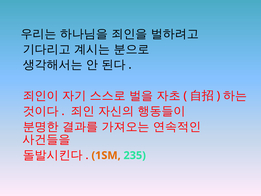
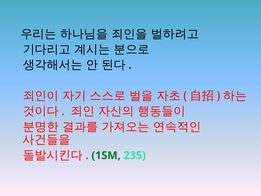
1SM colour: orange -> green (106, 155)
